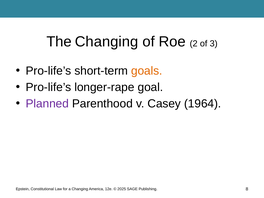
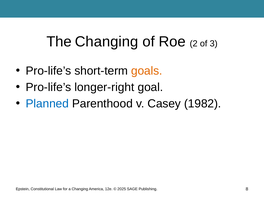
longer-rape: longer-rape -> longer-right (104, 87)
Planned colour: purple -> blue (47, 104)
1964: 1964 -> 1982 (203, 104)
